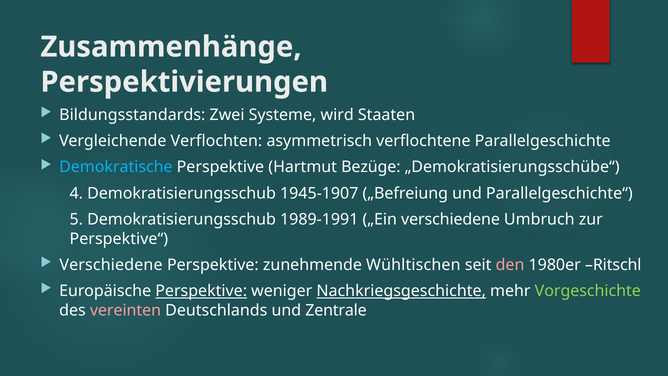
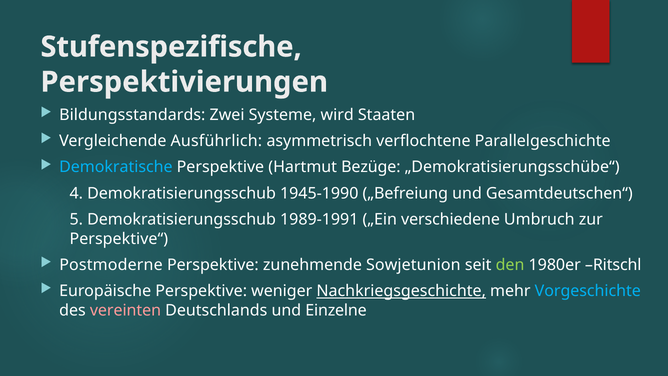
Zusammenhänge: Zusammenhänge -> Stufenspezifische (171, 47)
Verflochten: Verflochten -> Ausführlich (216, 141)
1945-1907: 1945-1907 -> 1945-1990 (319, 193)
Parallelgeschichte“: Parallelgeschichte“ -> Gesamtdeutschen“ (559, 193)
Verschiedene: Verschiedene -> Postmoderne (111, 265)
Wühltischen: Wühltischen -> Sowjetunion (413, 265)
den colour: pink -> light green (510, 265)
Perspektive underline: present -> none (201, 291)
Vorgeschichte colour: light green -> light blue (588, 291)
Zentrale: Zentrale -> Einzelne (336, 310)
